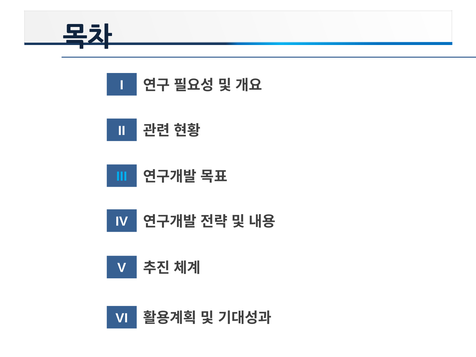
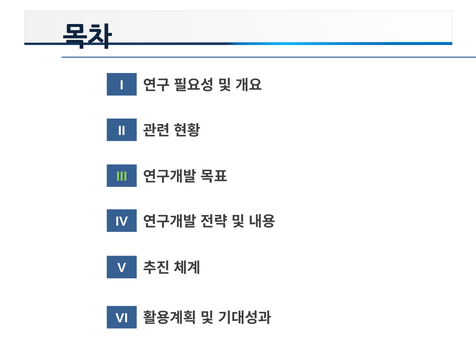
III colour: light blue -> light green (122, 177)
